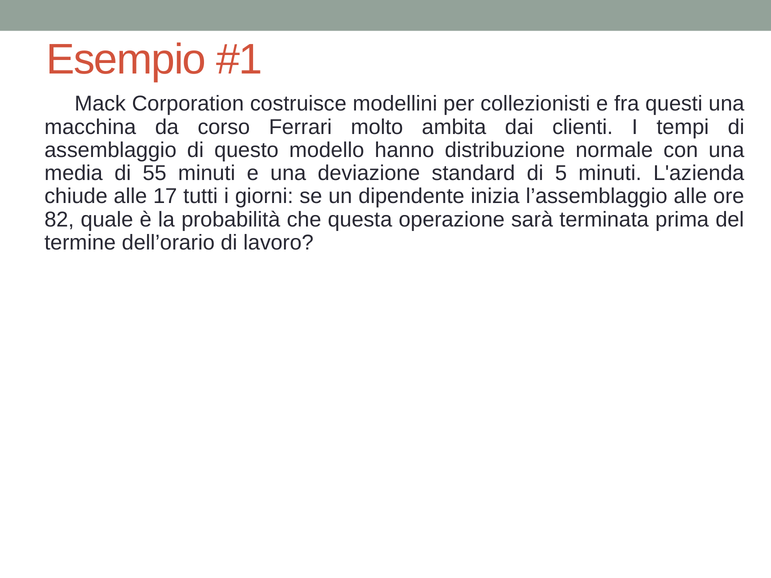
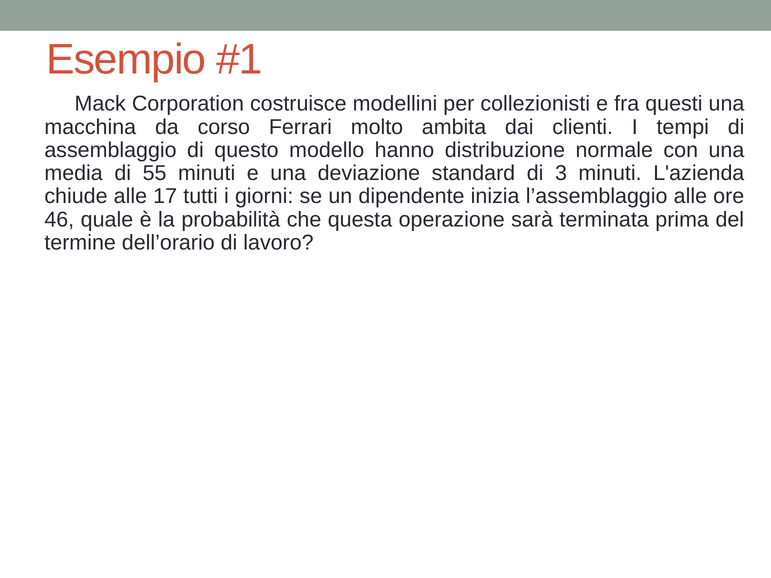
5: 5 -> 3 (561, 173)
82: 82 -> 46 (59, 220)
